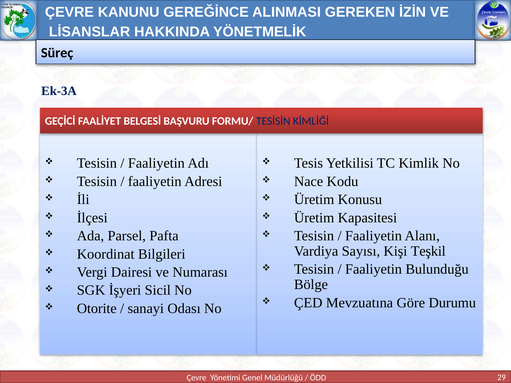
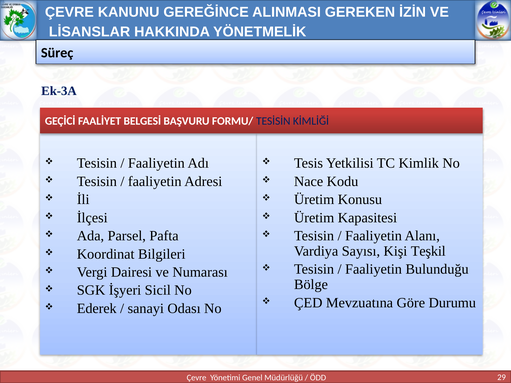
Otorite: Otorite -> Ederek (97, 309)
